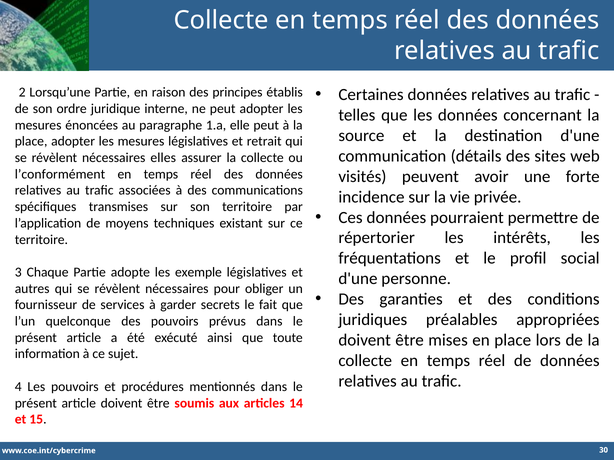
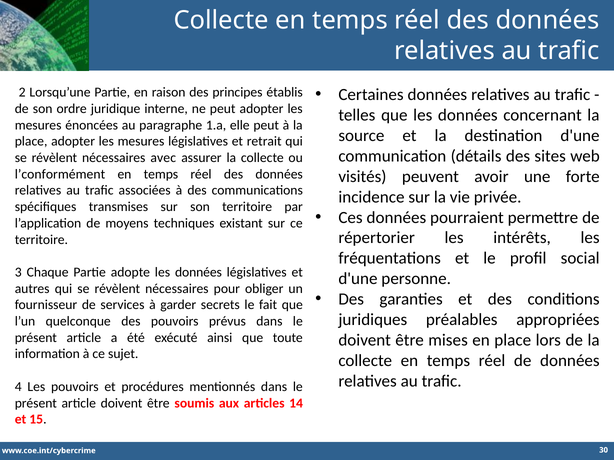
elles: elles -> avec (163, 158)
adopte les exemple: exemple -> données (198, 273)
